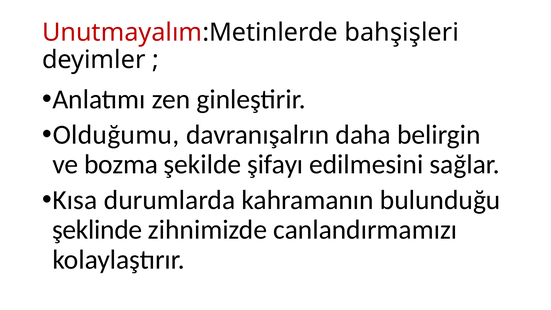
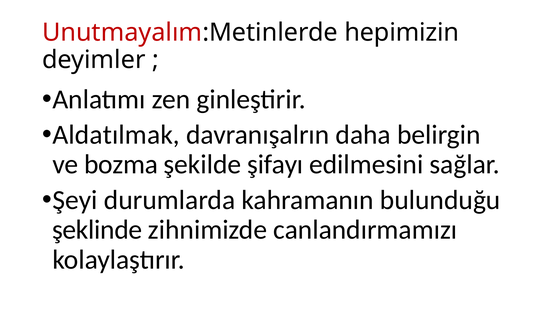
bahşişleri: bahşişleri -> hepimizin (402, 33)
Olduğumu: Olduğumu -> Aldatılmak (116, 135)
Kısa: Kısa -> Şeyi (75, 200)
